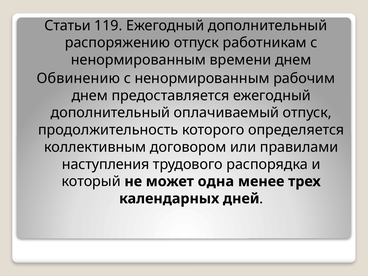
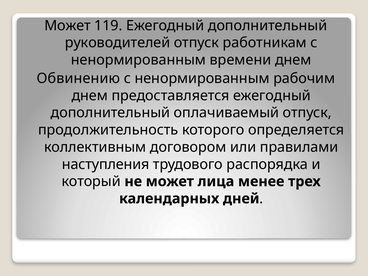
Статьи: Статьи -> Может (68, 26)
распоряжению: распоряжению -> руководителей (118, 43)
одна: одна -> лица (216, 181)
